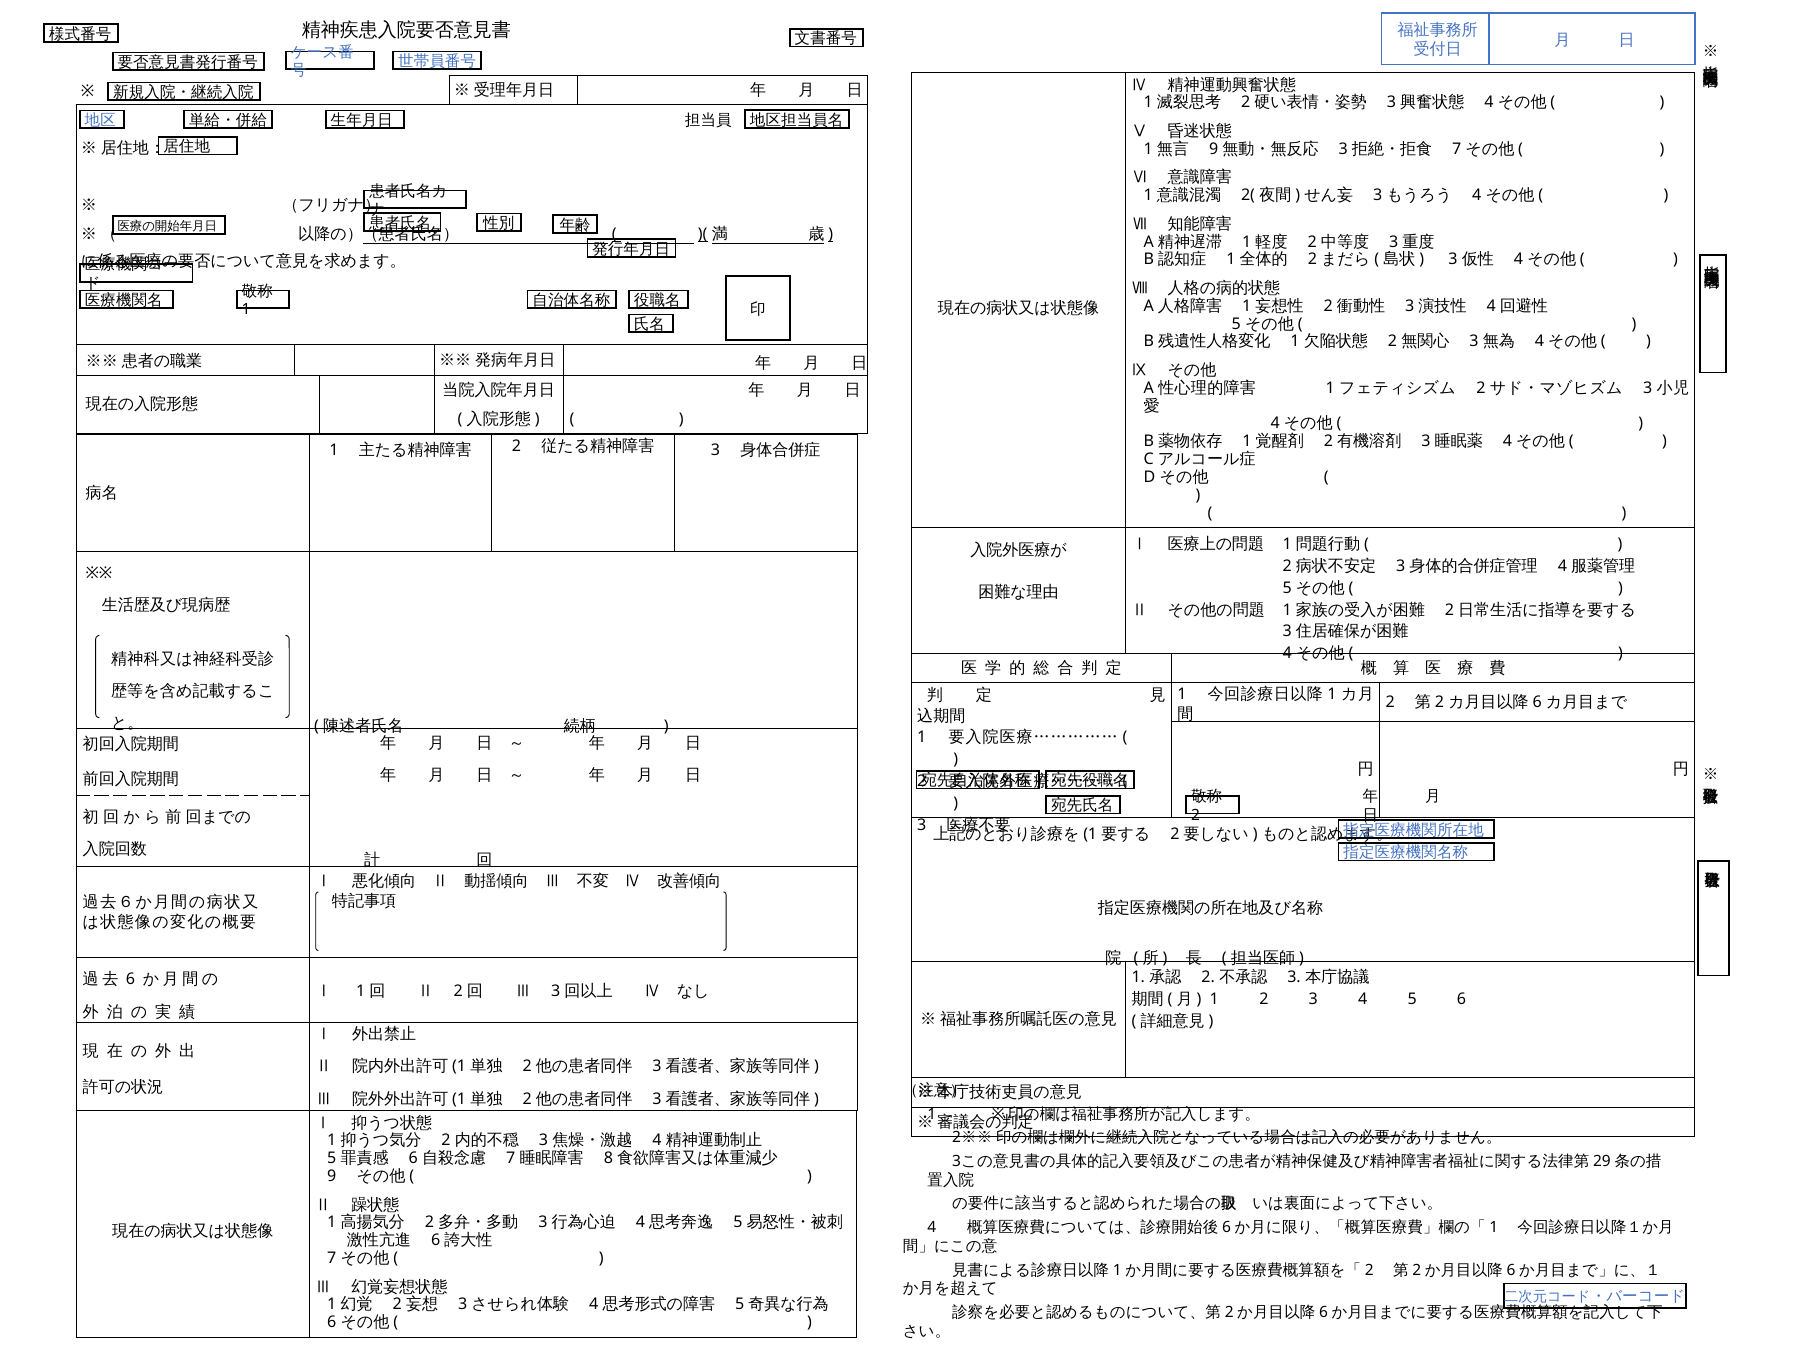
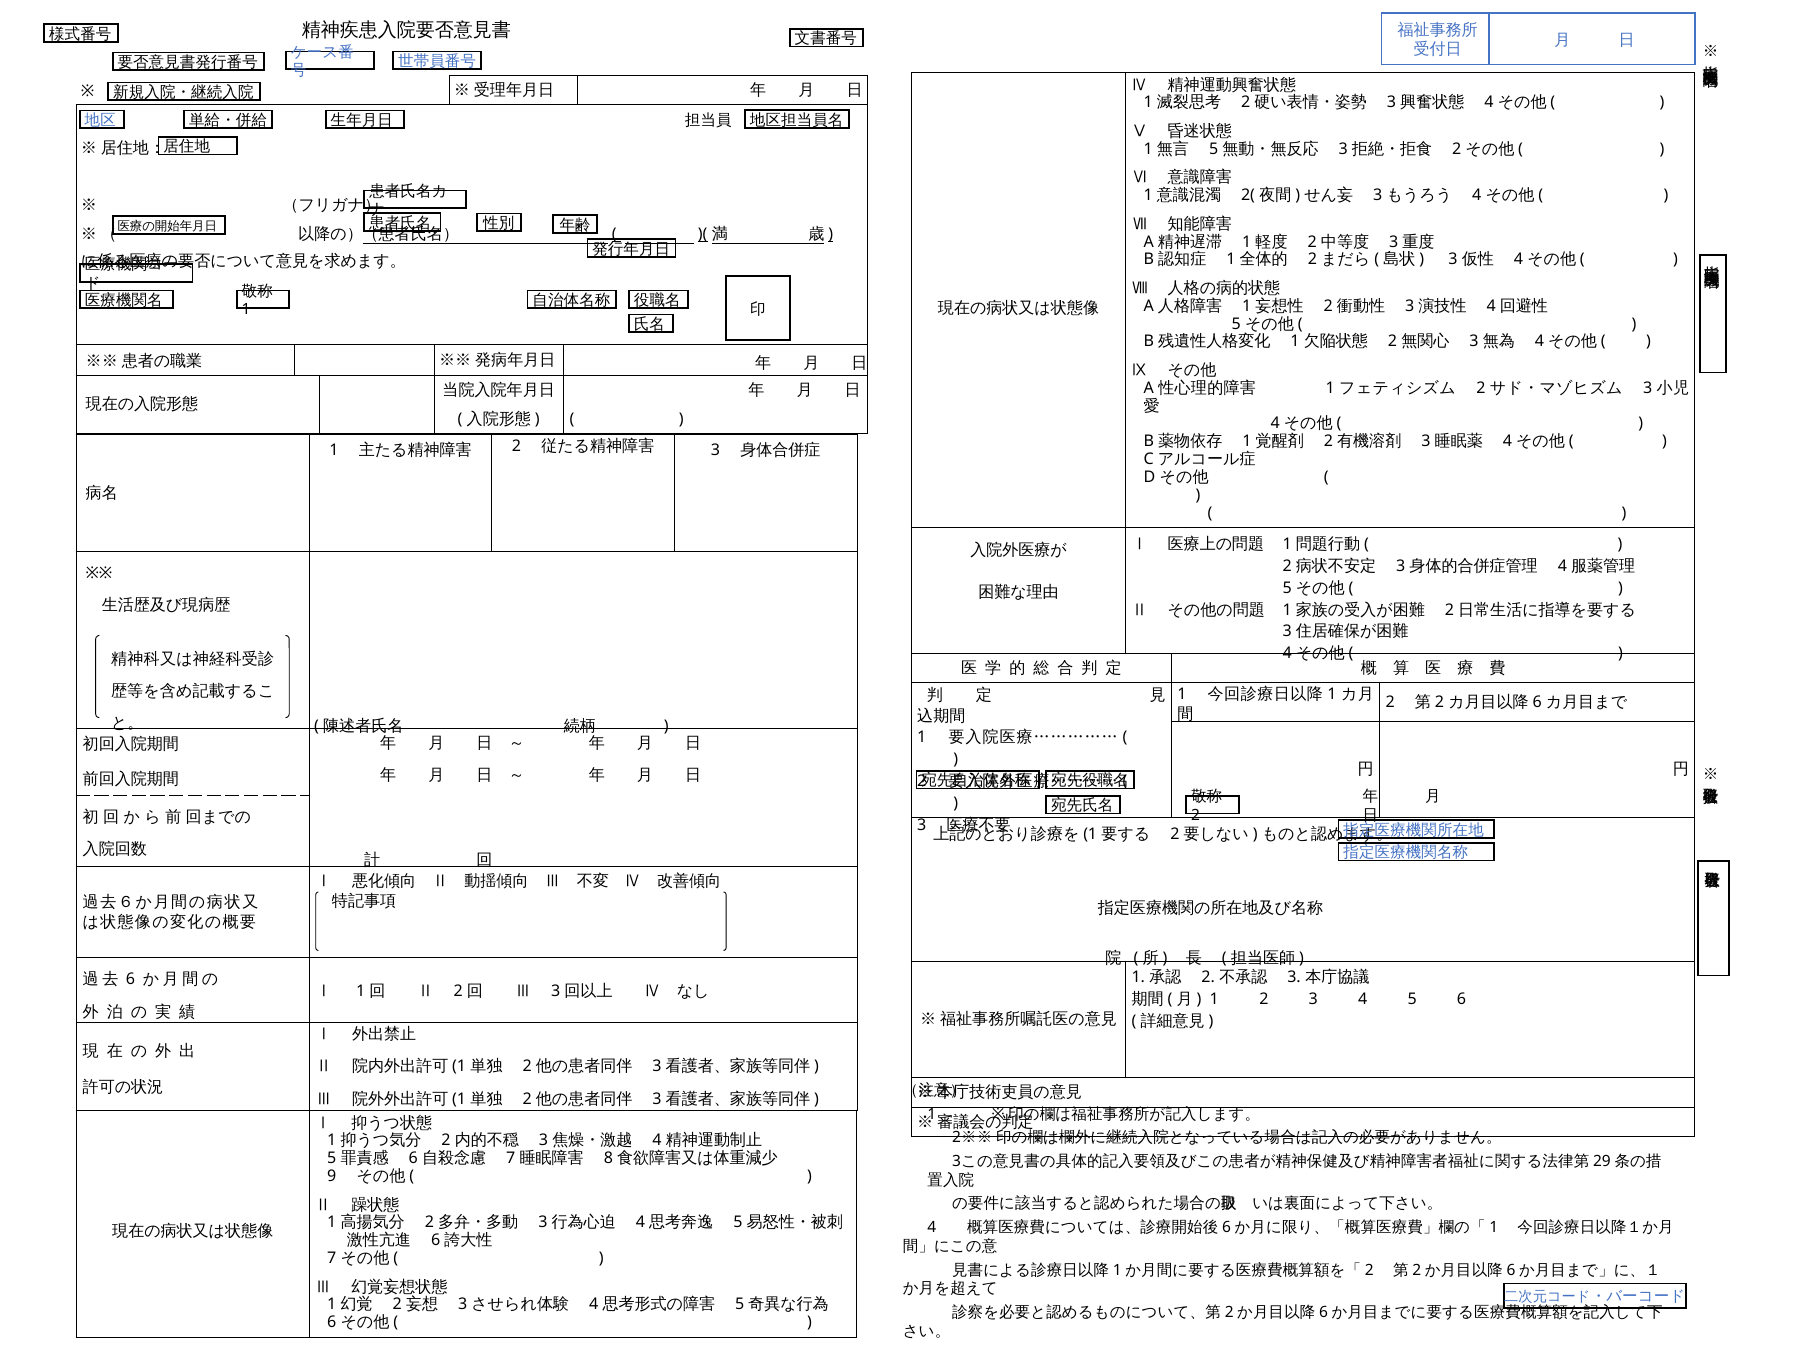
9: 9 -> 5 (1214, 149)
7: 7 -> 2 (1457, 149)
